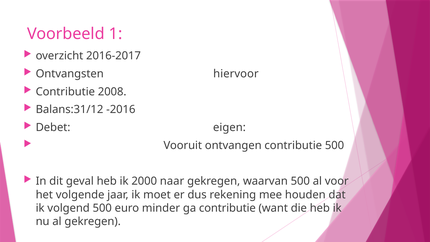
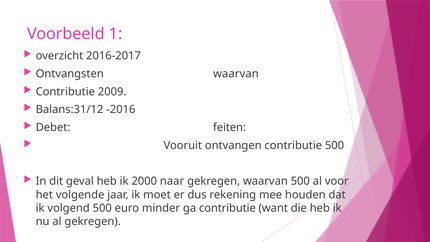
Ontvangsten hiervoor: hiervoor -> waarvan (236, 74)
2008: 2008 -> 2009 (112, 92)
eigen: eigen -> feiten (230, 127)
